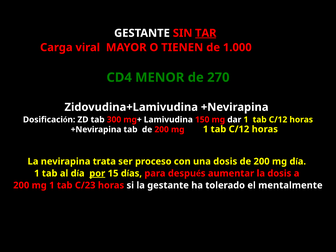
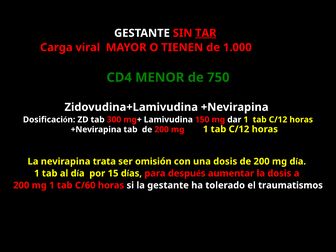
270: 270 -> 750 (218, 77)
proceso: proceso -> omisión (153, 161)
por underline: present -> none (97, 173)
C/23: C/23 -> C/60 (85, 185)
mentalmente: mentalmente -> traumatismos (290, 185)
